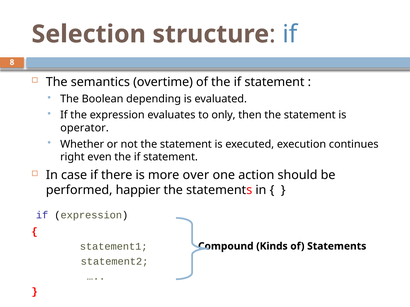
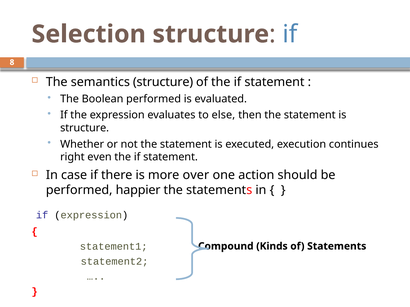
semantics overtime: overtime -> structure (163, 82)
Boolean depending: depending -> performed (154, 99)
only: only -> else (223, 115)
operator: operator -> structure (85, 128)
